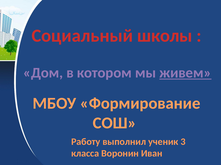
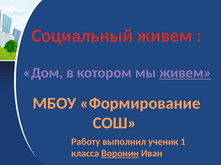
Социальный школы: школы -> живем (165, 36)
3: 3 -> 1 (183, 142)
Воронин underline: none -> present (120, 154)
